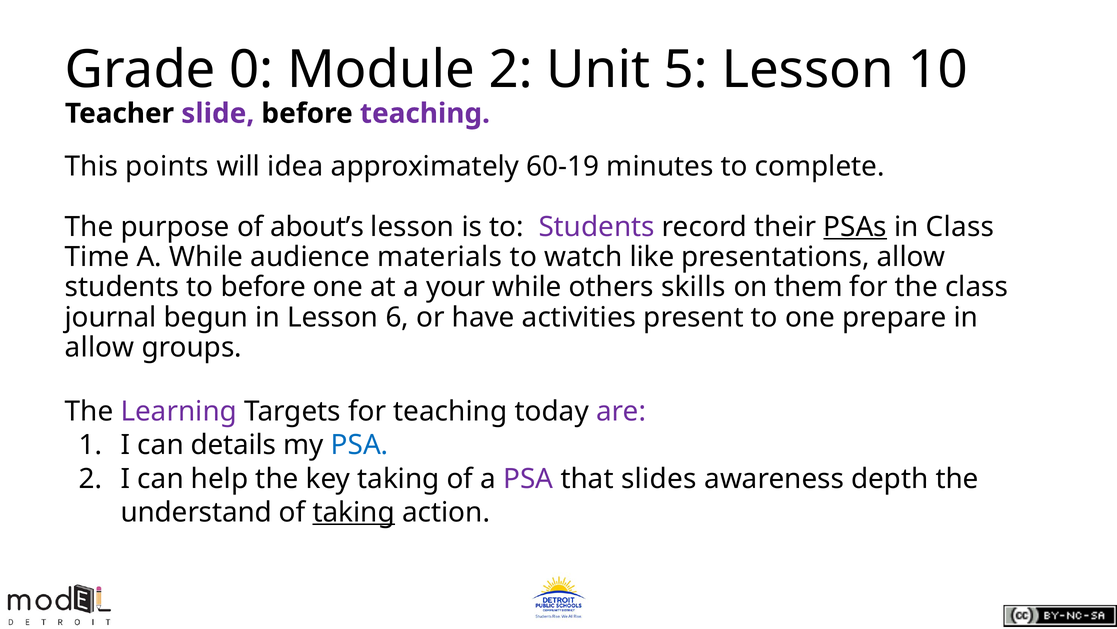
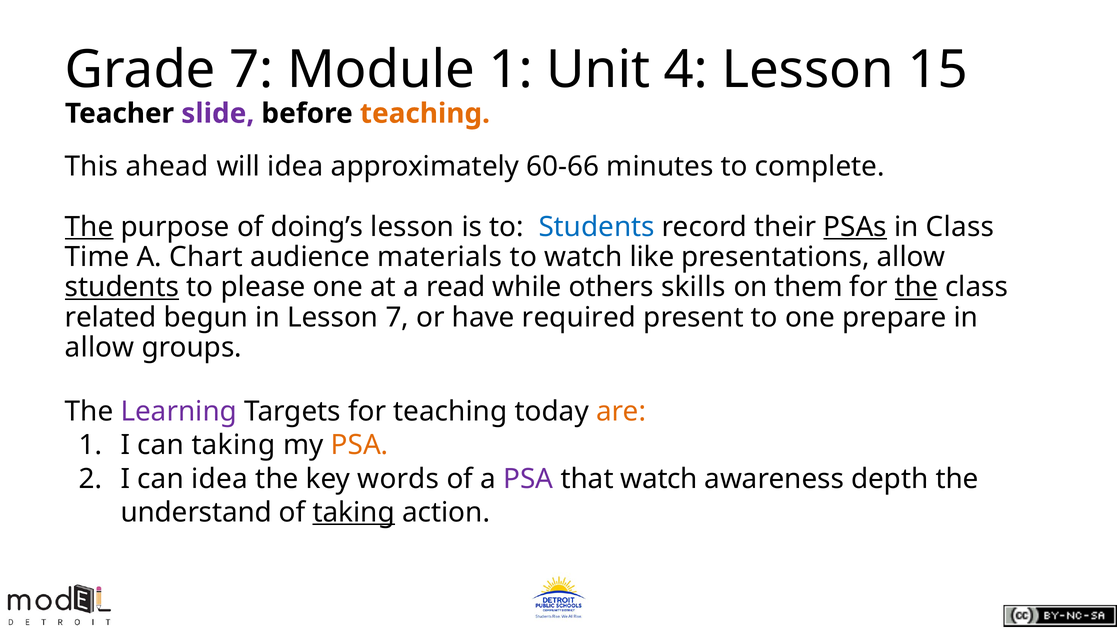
Grade 0: 0 -> 7 (251, 70)
Module 2: 2 -> 1 (511, 70)
5: 5 -> 4 (686, 70)
10: 10 -> 15 (938, 70)
teaching colour: purple -> orange (425, 113)
points: points -> ahead (167, 166)
60-19: 60-19 -> 60-66 (563, 166)
The underline: none -> present (89, 227)
about’s: about’s -> doing’s (317, 227)
Students colour: purple -> blue (597, 227)
A While: While -> Chart (206, 257)
students underline: none -> present (122, 287)
to before: before -> please (263, 287)
your: your -> read (456, 287)
the underline: none -> present (916, 287)
journal: journal -> related (111, 317)
Lesson 6: 6 -> 7 (397, 317)
activities: activities -> required (579, 317)
are colour: purple -> orange (621, 411)
can details: details -> taking (233, 445)
PSA colour: blue -> orange (360, 445)
can help: help -> idea (219, 478)
key taking: taking -> words (398, 478)
that slides: slides -> watch (659, 478)
